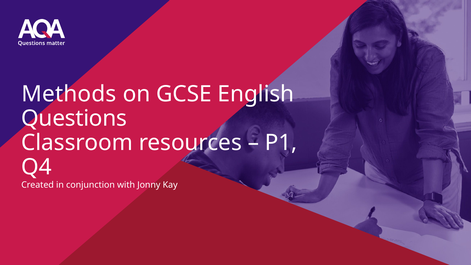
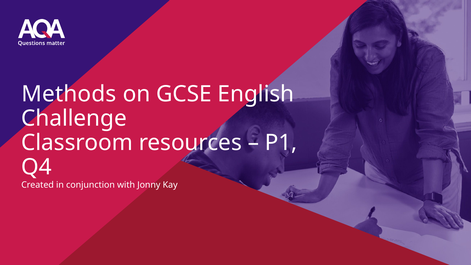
Questions: Questions -> Challenge (74, 118)
